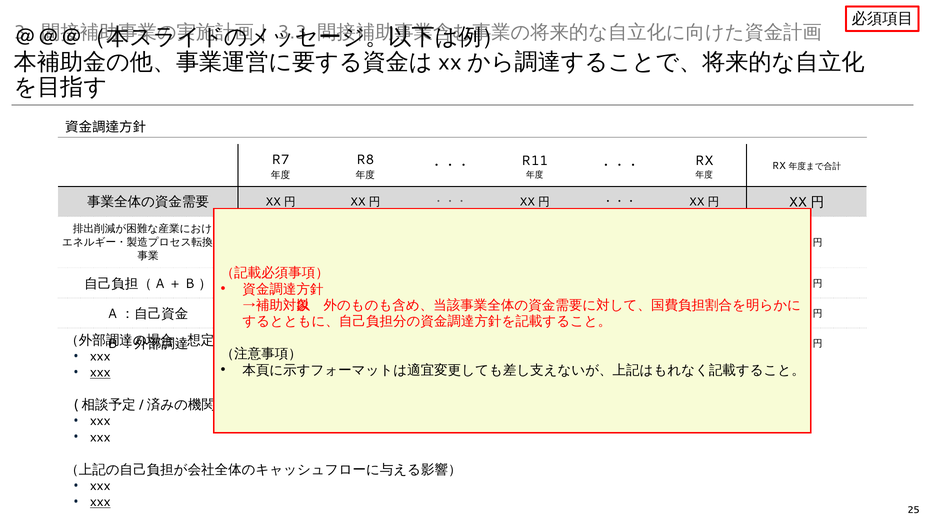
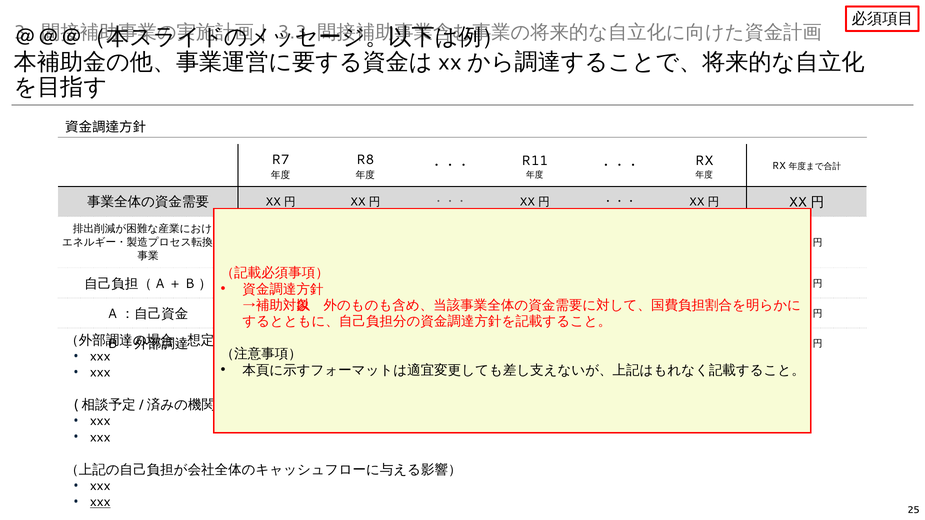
xxx underline: present -> none (100, 373)
